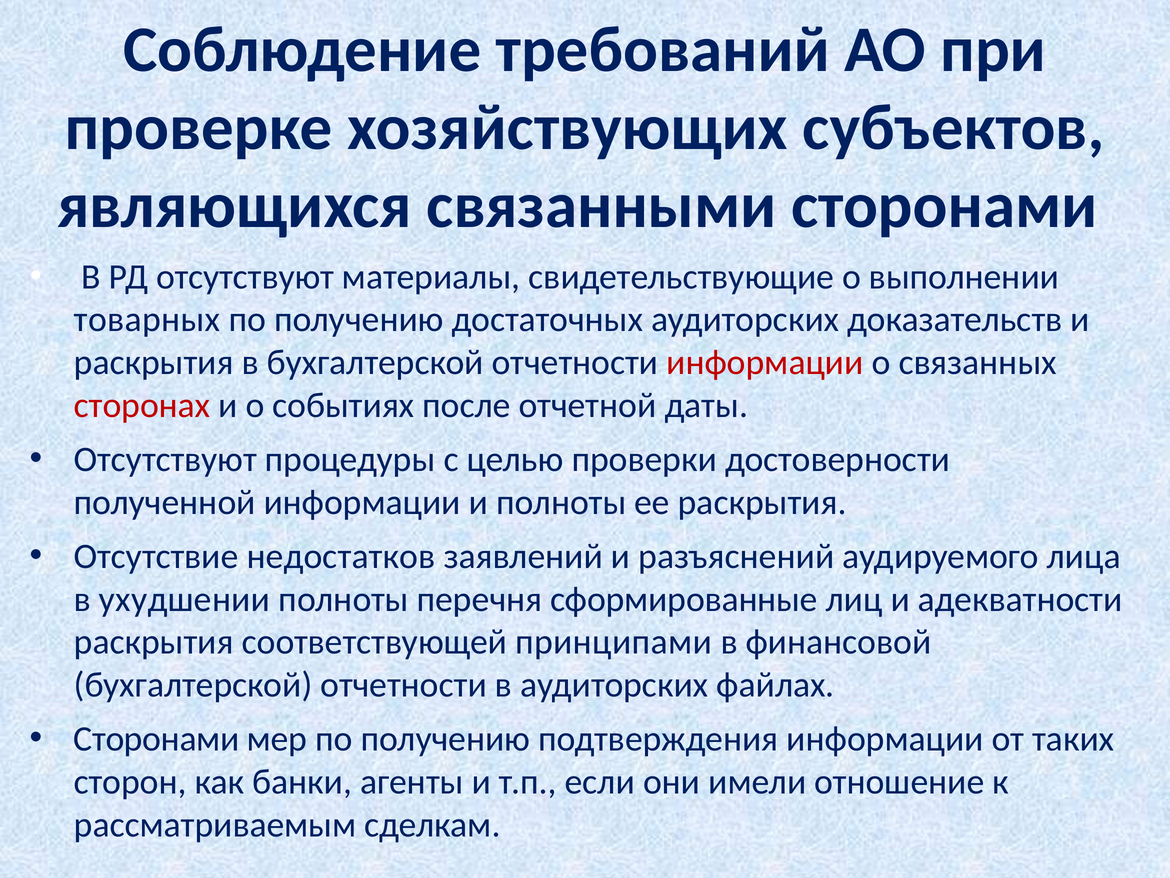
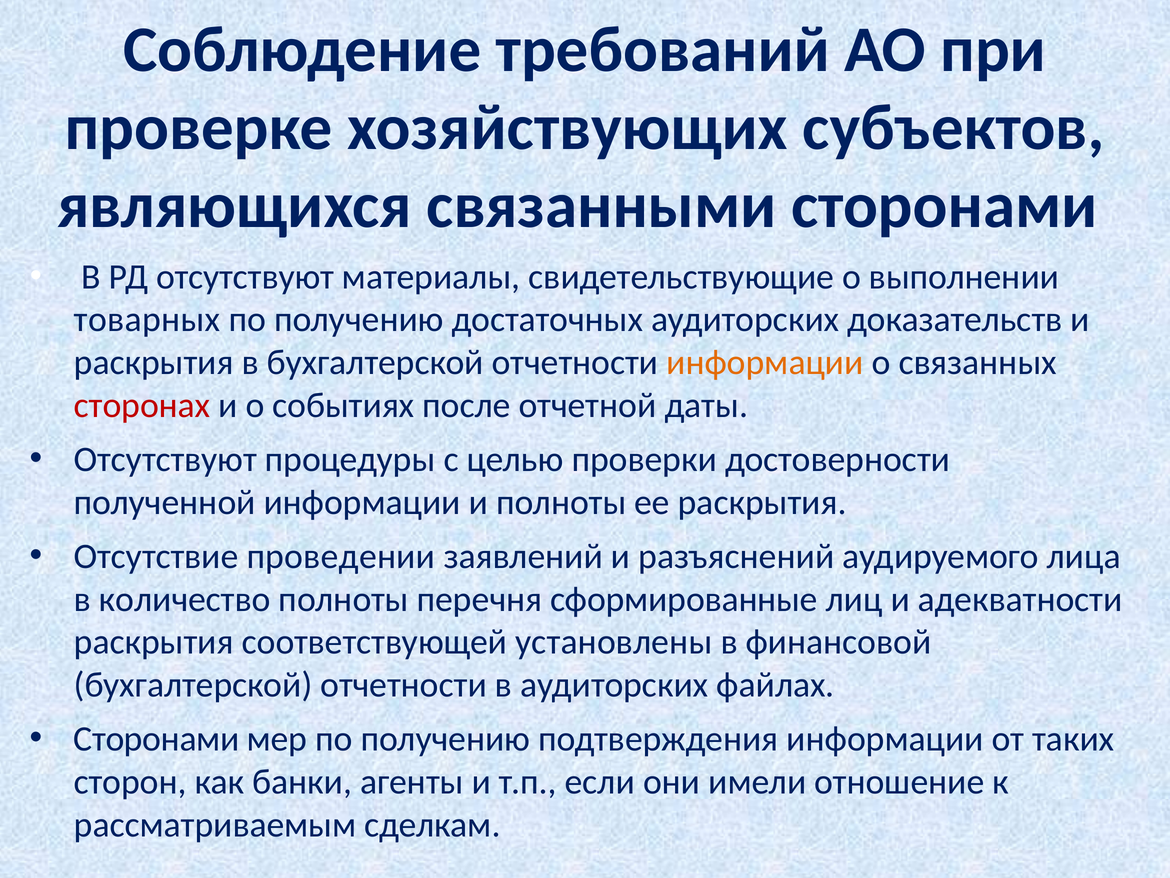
информации colour: red -> orange (765, 362)
недостатков: недостатков -> проведении (341, 556)
ухудшении: ухудшении -> количество (185, 599)
принципами: принципами -> установлены (614, 642)
